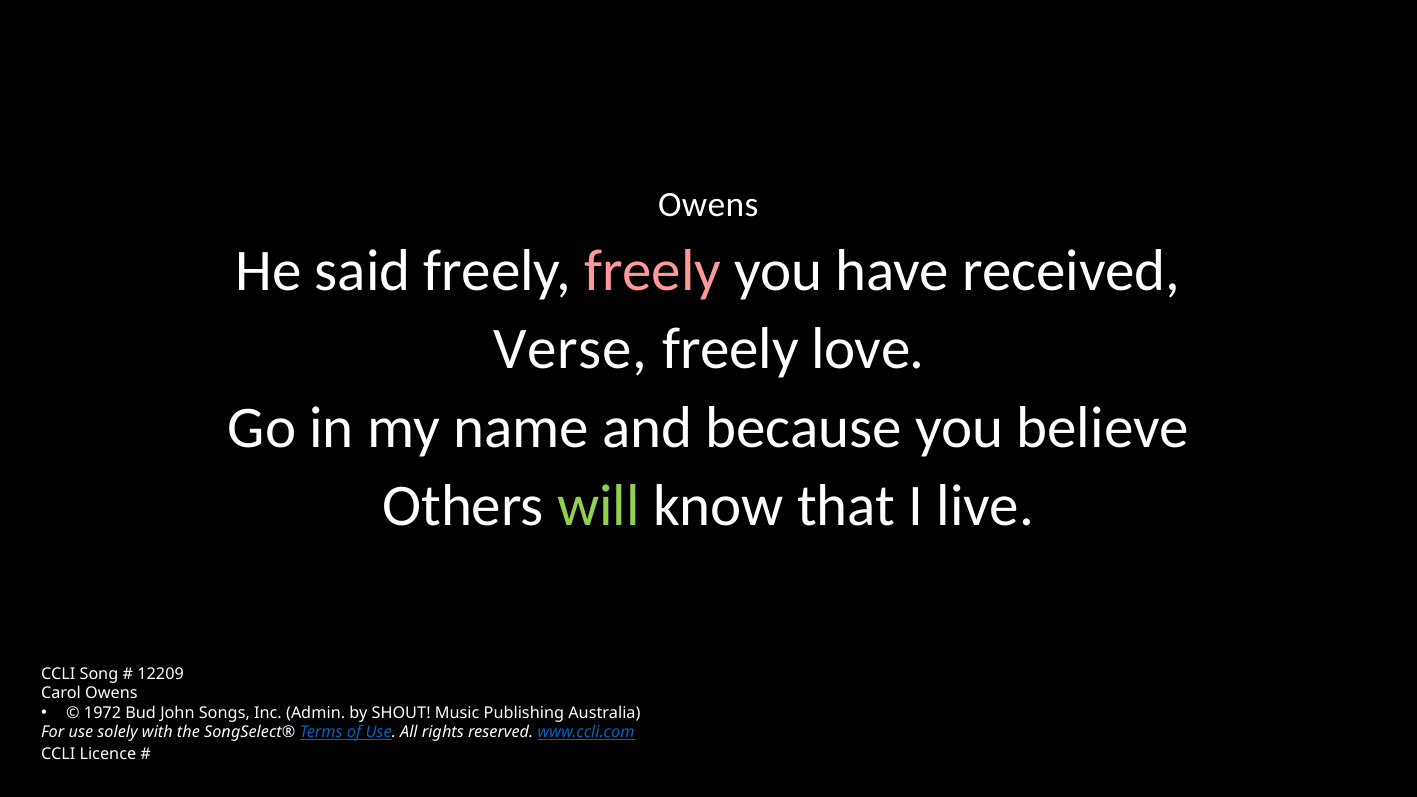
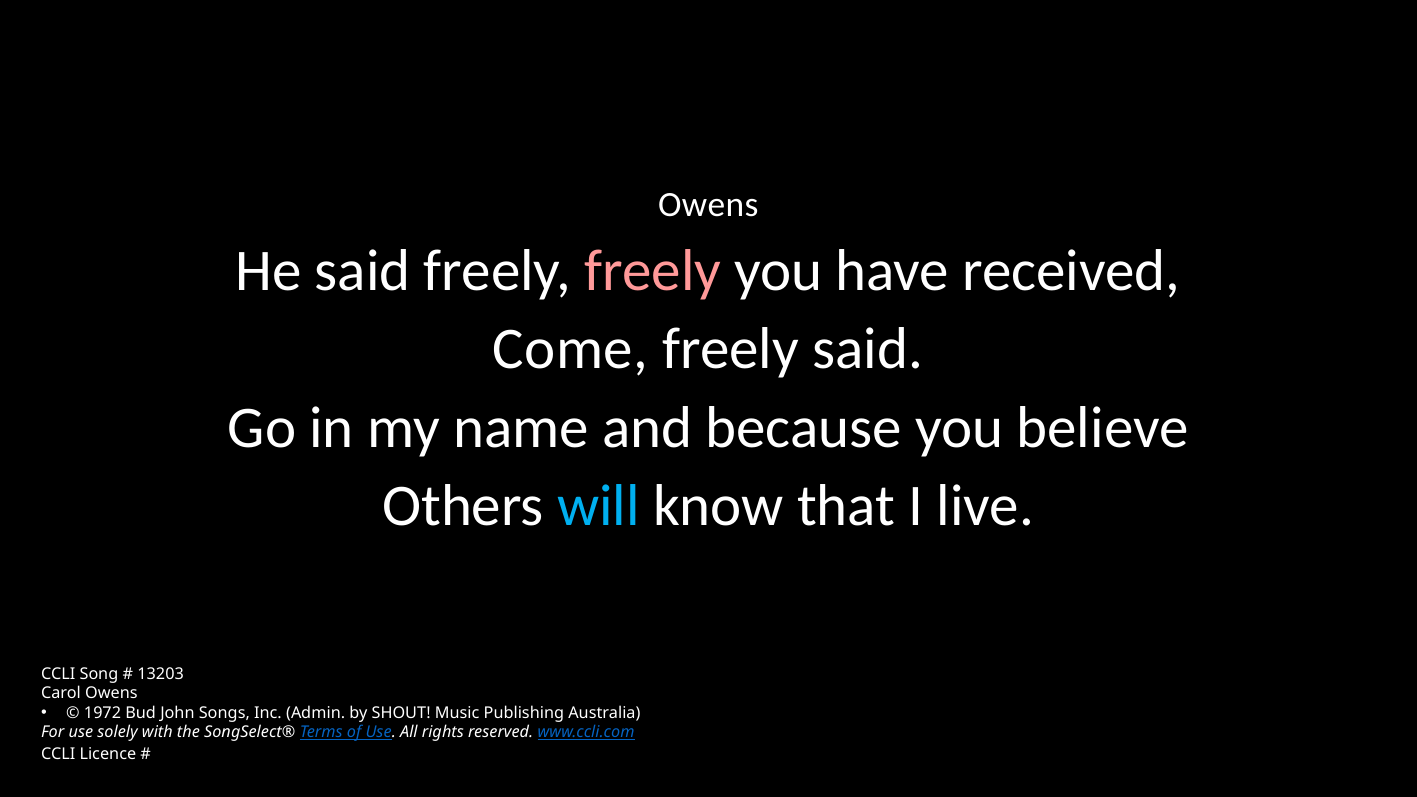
Verse: Verse -> Come (571, 349)
freely love: love -> said (868, 349)
will colour: light green -> light blue (599, 506)
12209: 12209 -> 13203 (161, 674)
